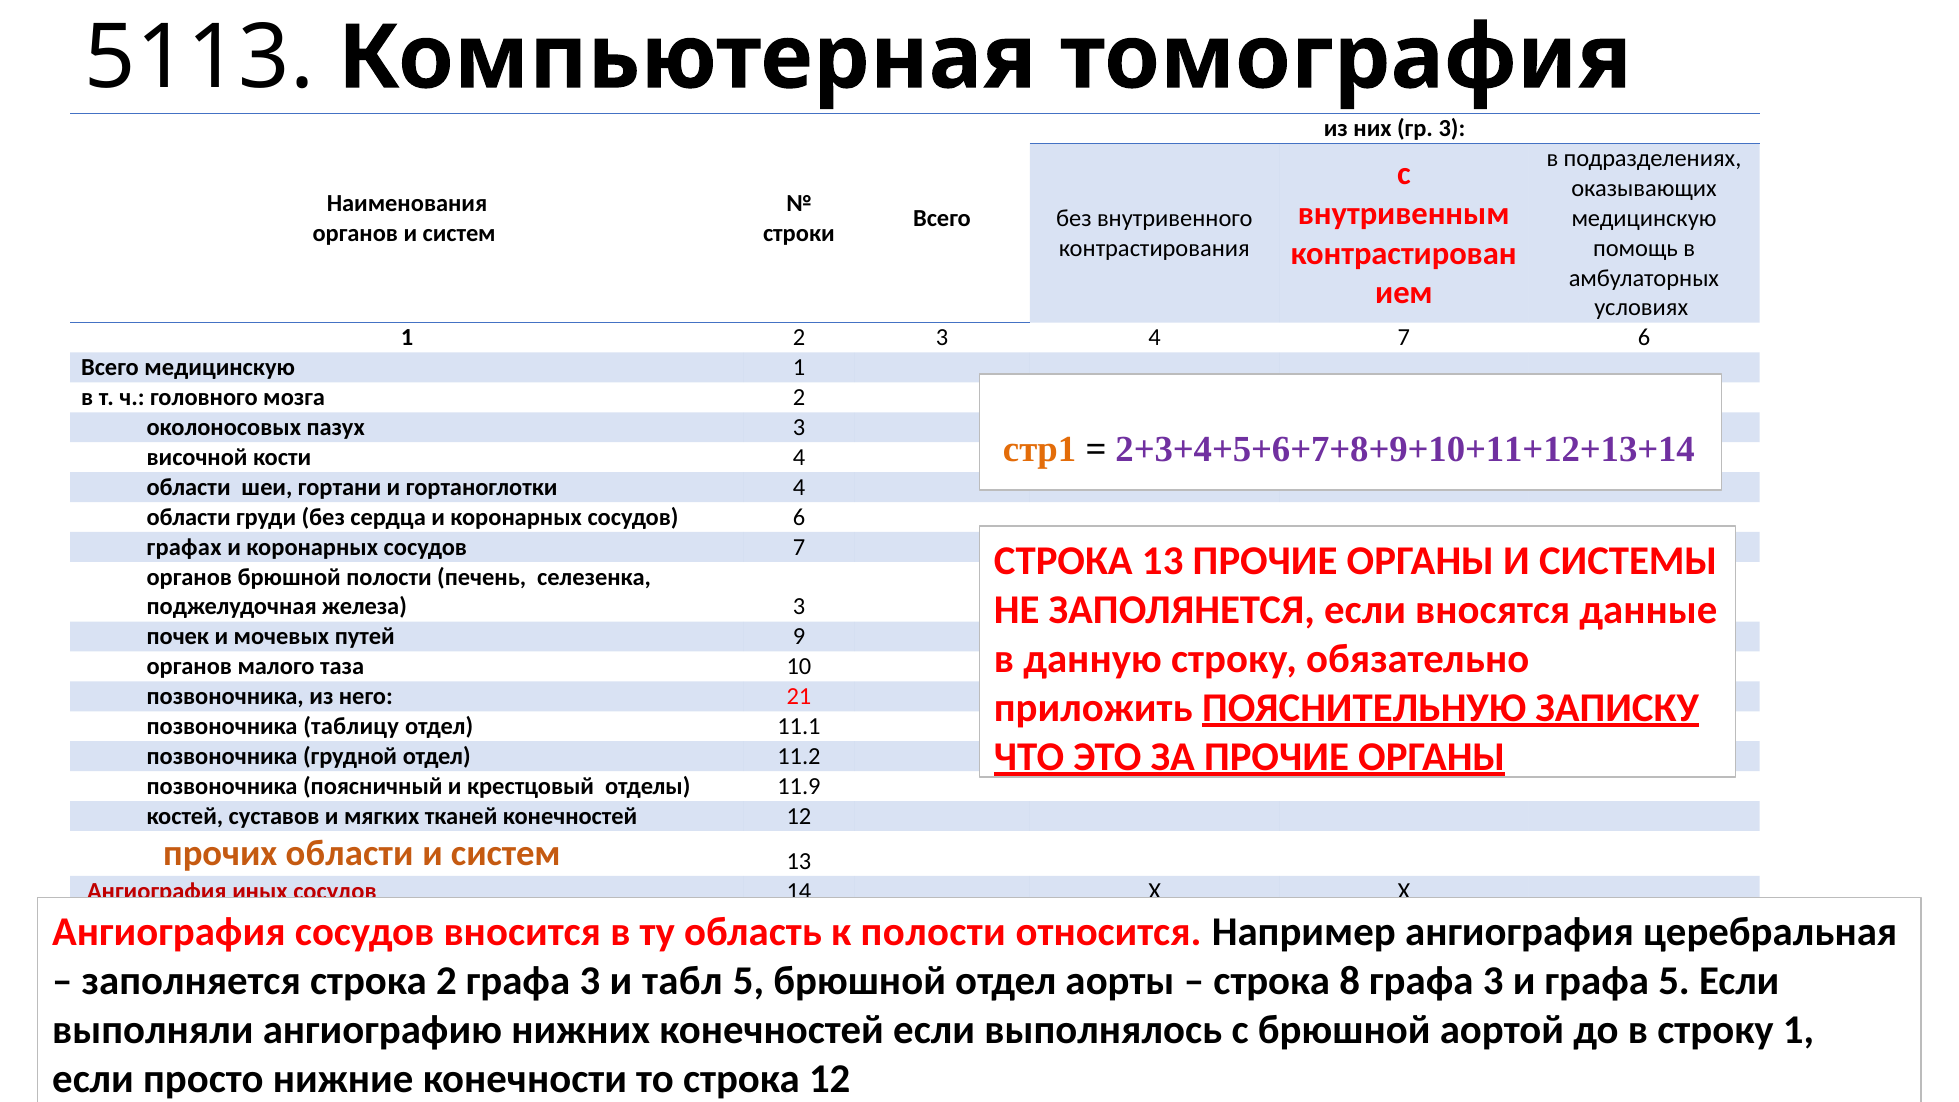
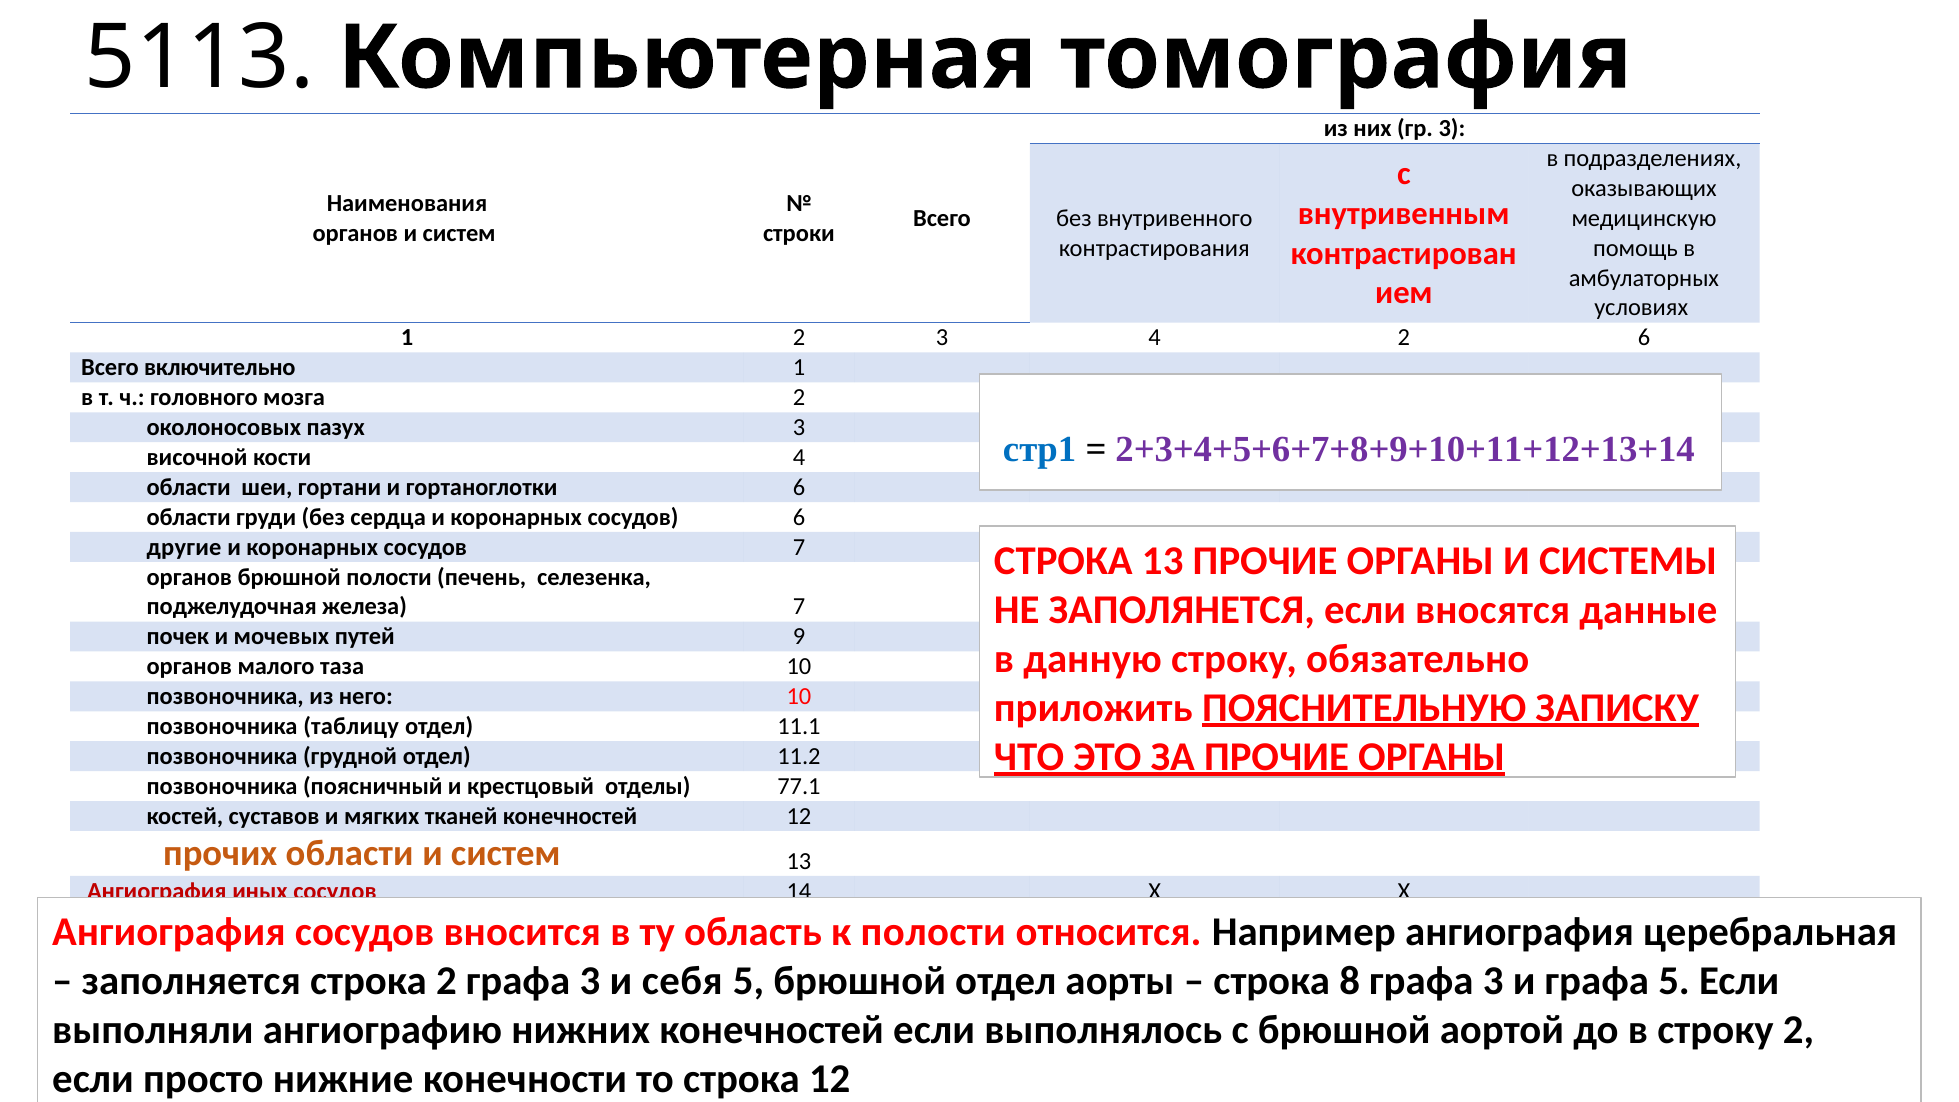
4 7: 7 -> 2 (1404, 338)
Всего медицинскую: медицинскую -> включительно (220, 368)
стр1 colour: orange -> blue (1040, 450)
гортаноглотки 4: 4 -> 6 (799, 487)
графах: графах -> другие (184, 547)
железа 3: 3 -> 7 (799, 607)
него 21: 21 -> 10 (799, 697)
11.9: 11.9 -> 77.1 (799, 786)
табл: табл -> себя (682, 981)
строку 1: 1 -> 2 (1799, 1030)
